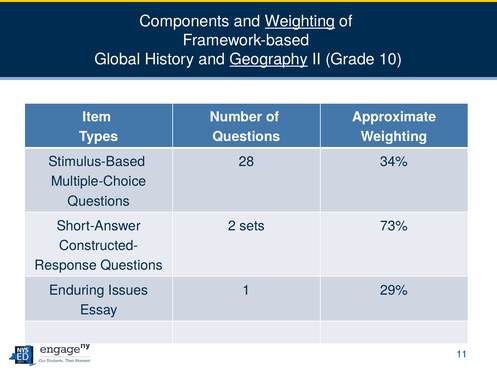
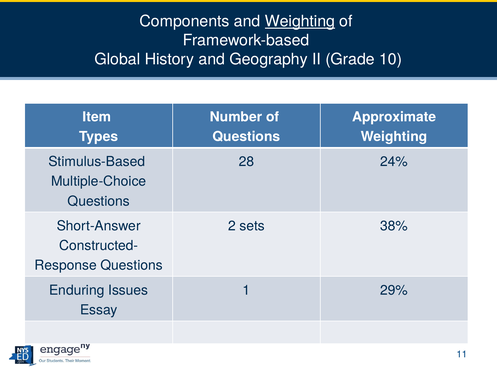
Geography underline: present -> none (269, 59)
34%: 34% -> 24% (394, 162)
73%: 73% -> 38% (394, 226)
